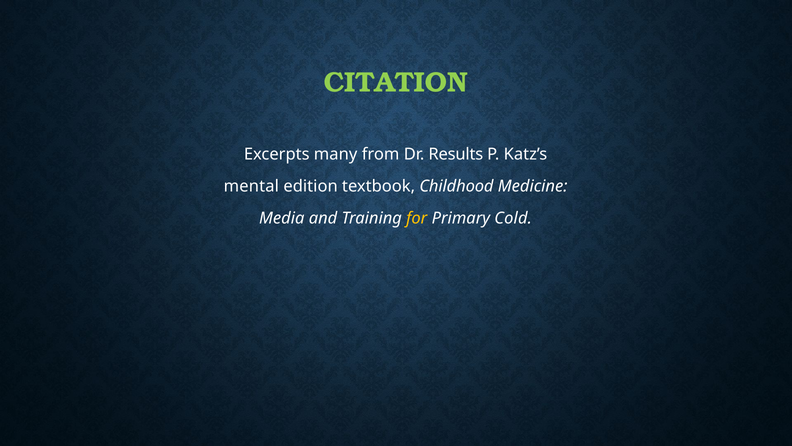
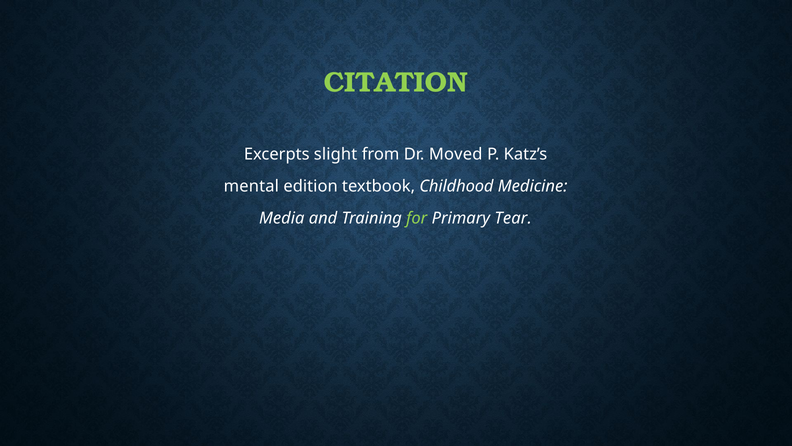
many: many -> slight (336, 154)
Results: Results -> Moved (456, 154)
for colour: yellow -> light green (417, 218)
Cold: Cold -> Tear (513, 218)
